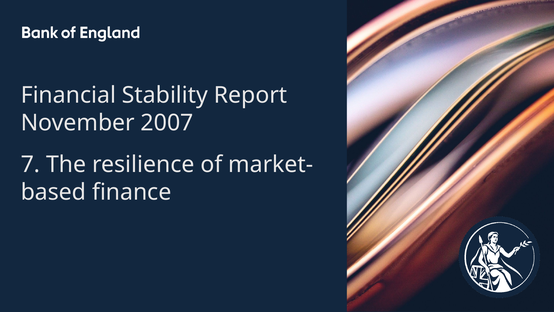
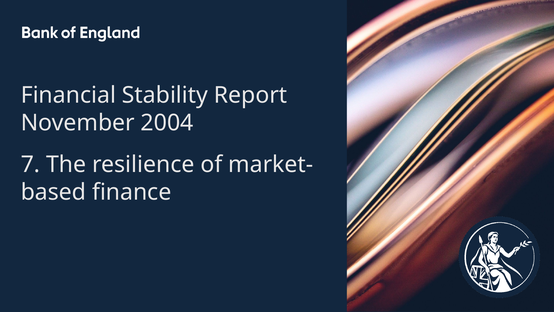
2007: 2007 -> 2004 (167, 123)
